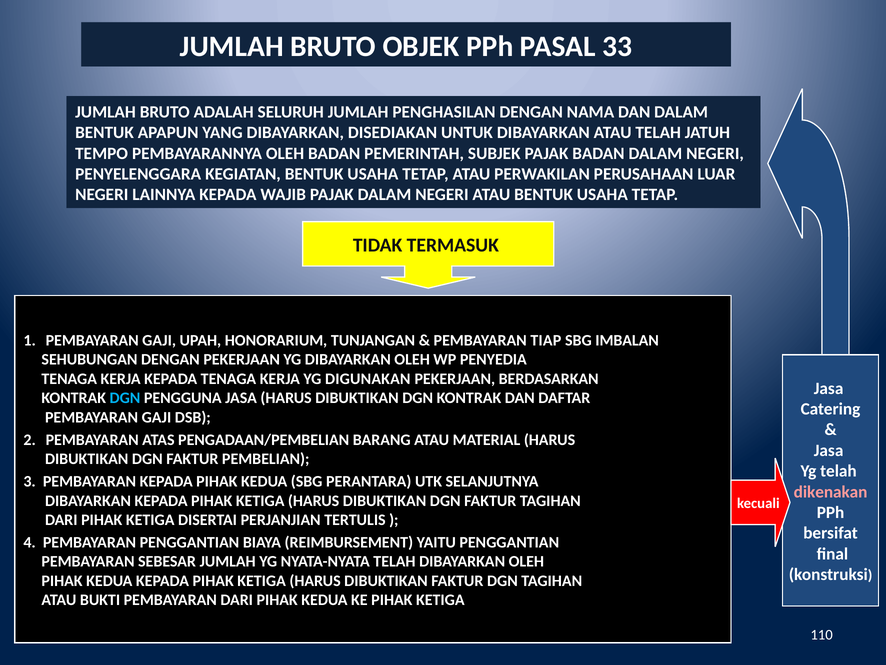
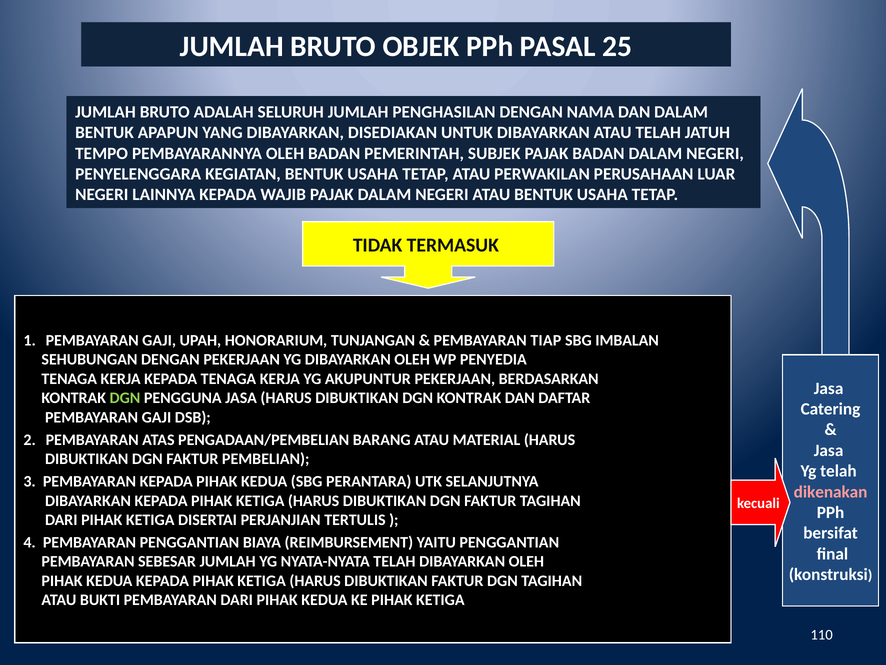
33: 33 -> 25 (617, 46)
DIGUNAKAN: DIGUNAKAN -> AKUPUNTUR (368, 379)
DGN colour: light blue -> light green (125, 398)
